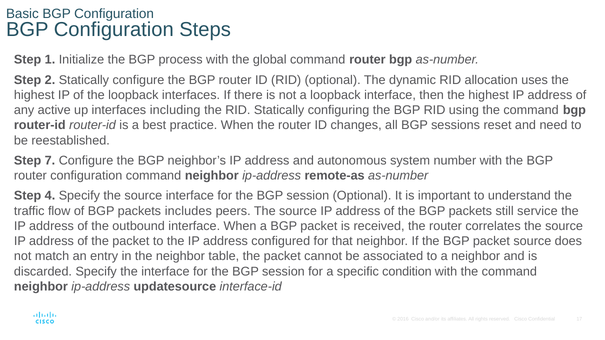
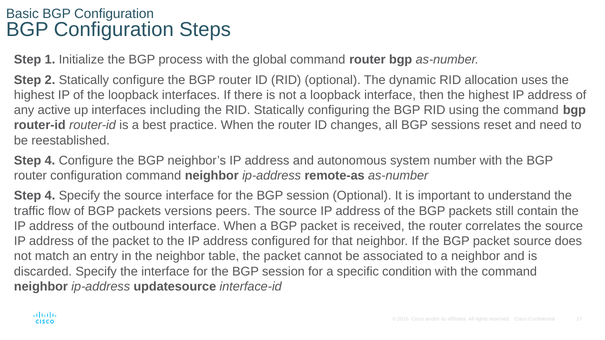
7: 7 -> 4 (50, 161)
includes: includes -> versions (188, 211)
service: service -> contain (537, 211)
